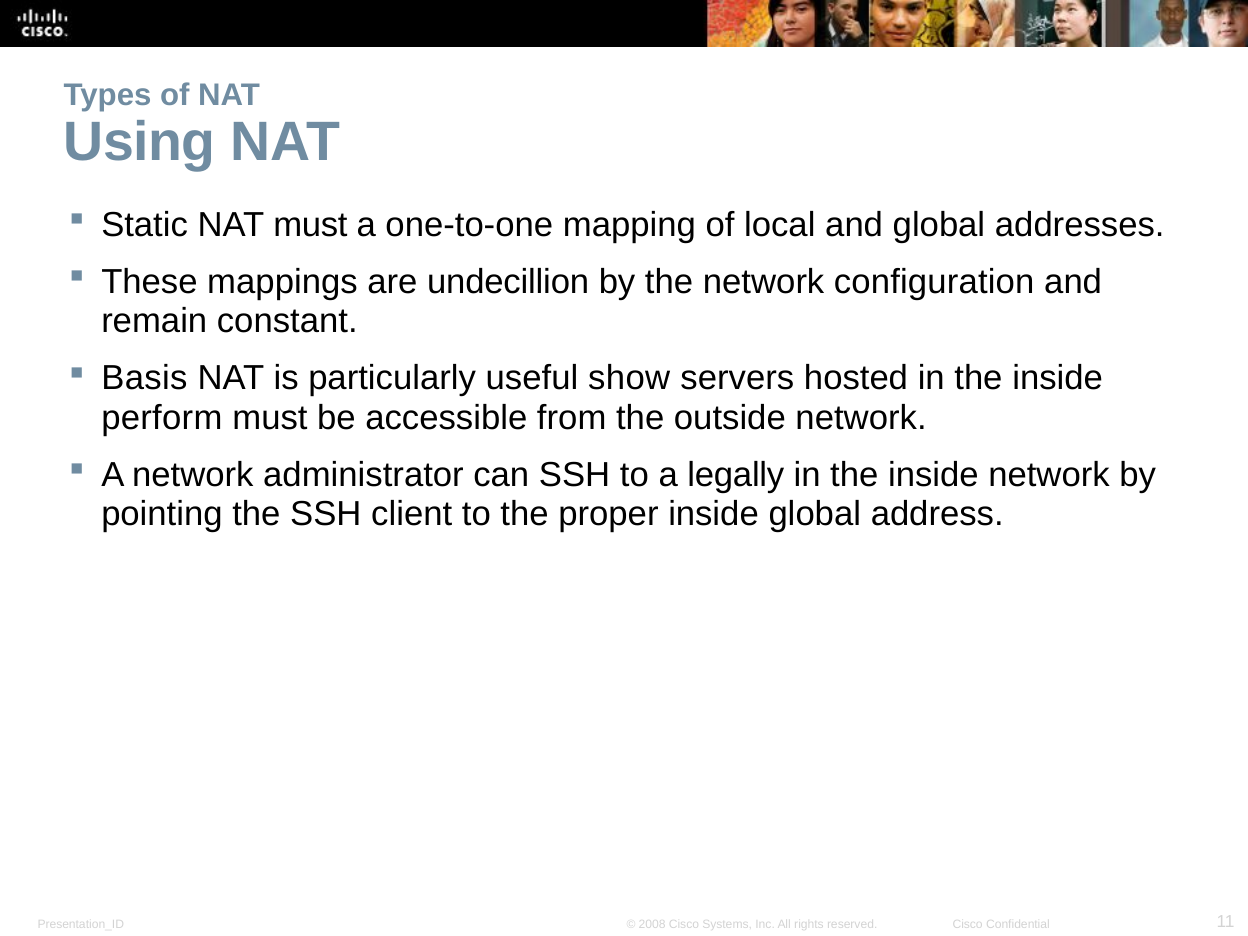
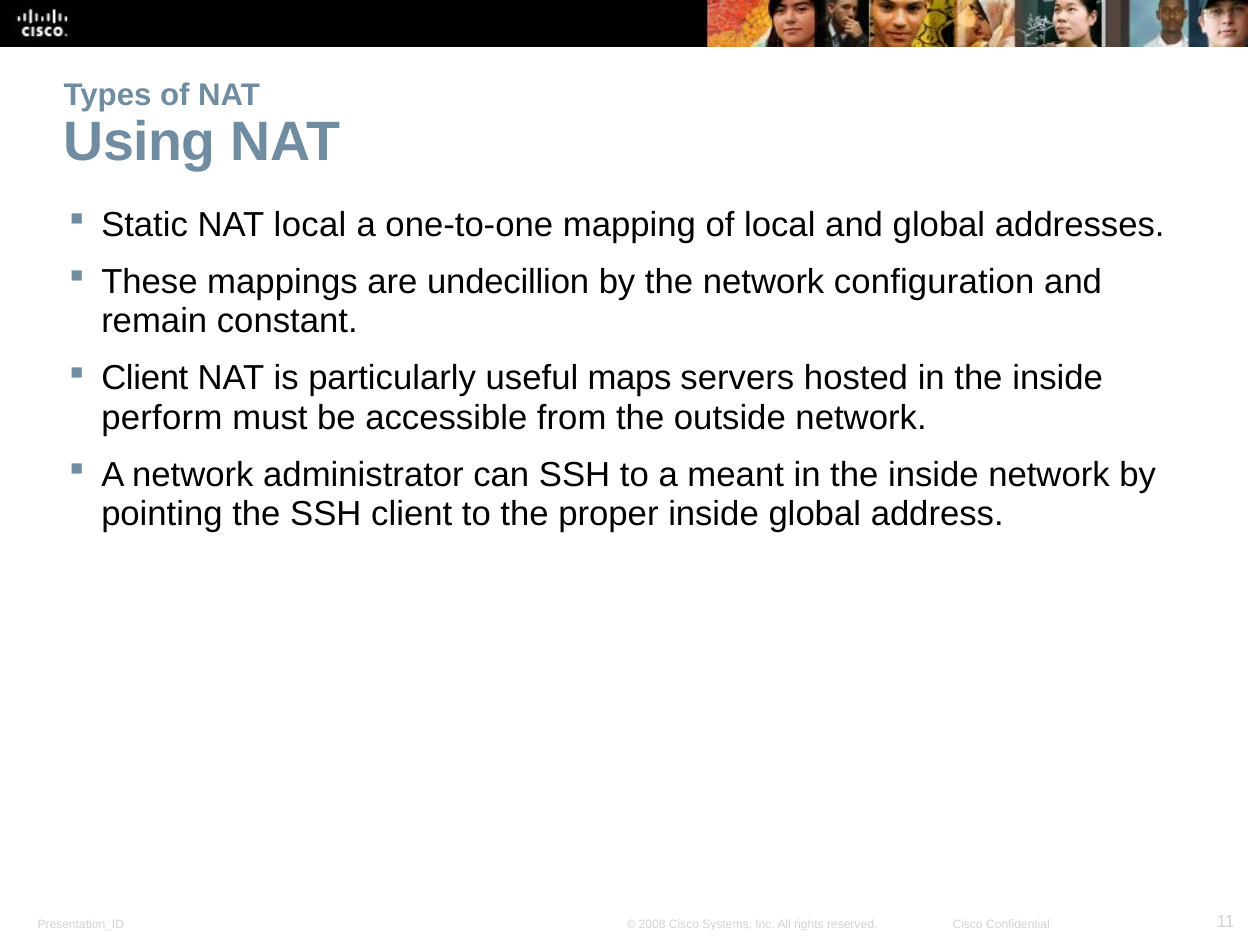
NAT must: must -> local (310, 225)
Basis: Basis -> Client (145, 378)
show: show -> maps (630, 378)
legally: legally -> meant (736, 475)
